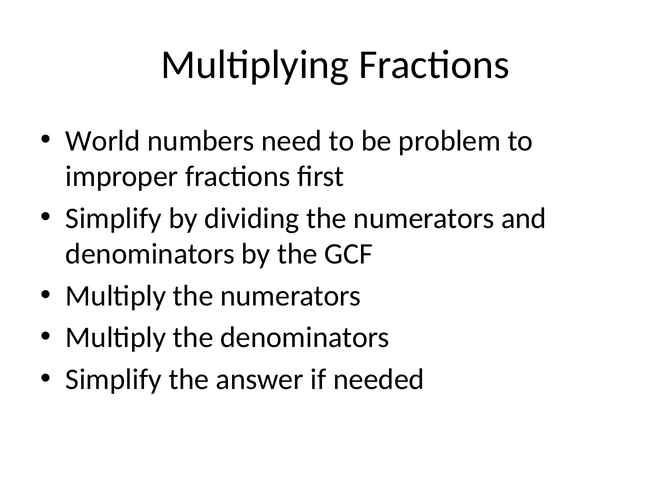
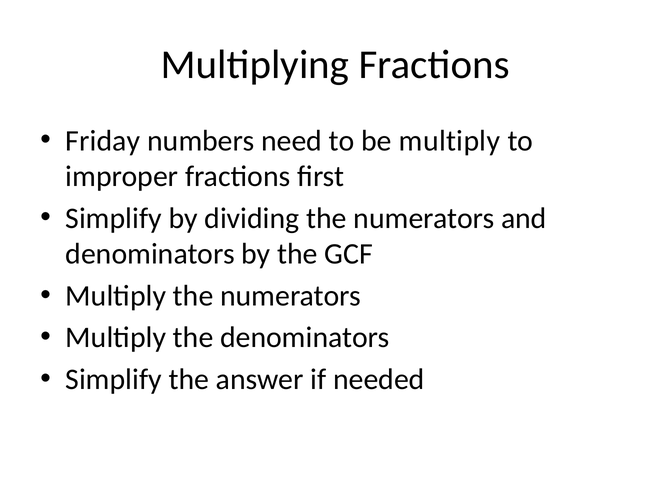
World: World -> Friday (103, 141)
be problem: problem -> multiply (450, 141)
